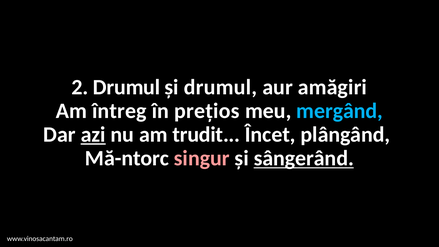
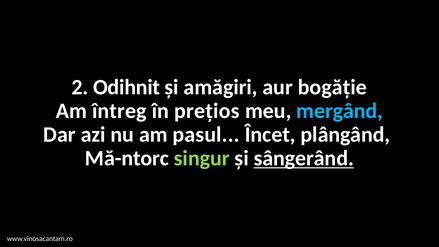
2 Drumul: Drumul -> Odihnit (127, 87)
și drumul: drumul -> amăgiri (221, 87)
amăgiri: amăgiri -> bogăție (332, 87)
azi underline: present -> none (93, 135)
trudit: trudit -> pasul (206, 135)
singur colour: pink -> light green (202, 158)
